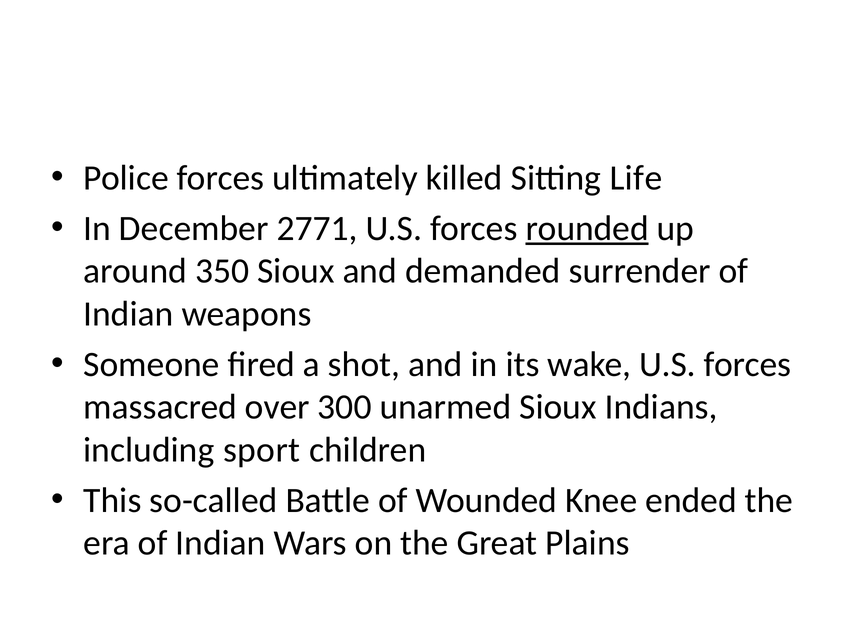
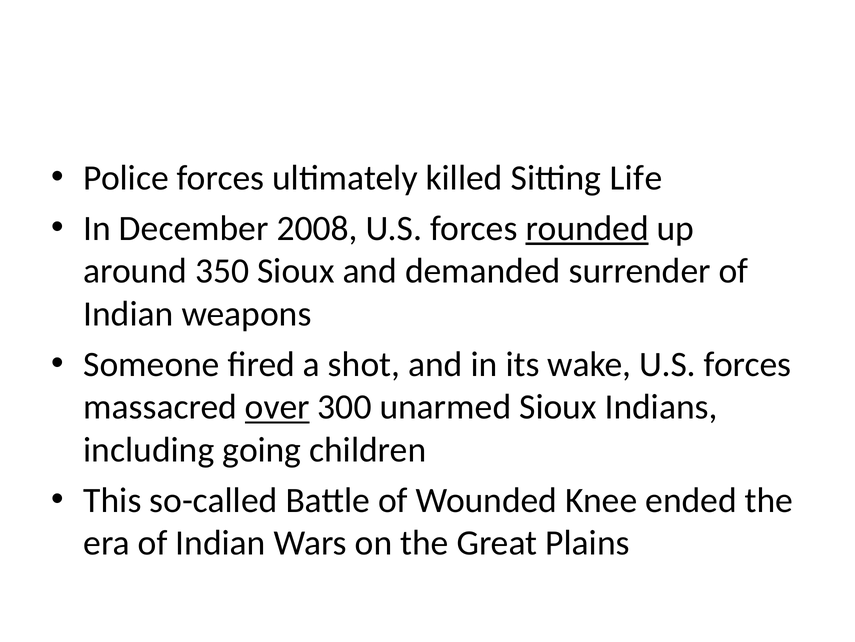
2771: 2771 -> 2008 (317, 228)
over underline: none -> present (277, 407)
sport: sport -> going (262, 449)
